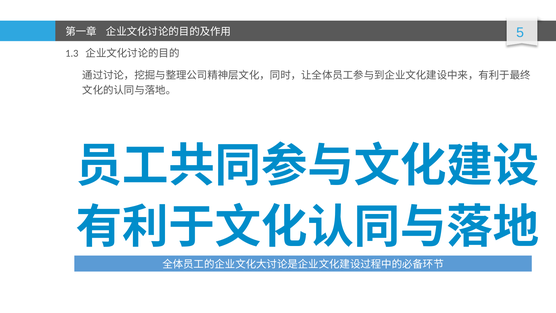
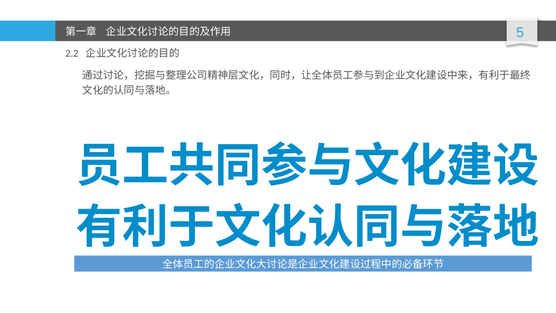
1.3: 1.3 -> 2.2 (72, 53)
